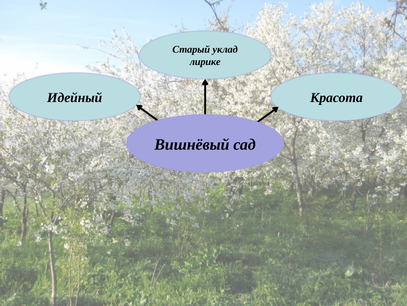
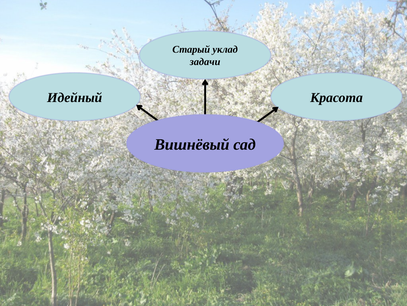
лирике: лирике -> задачи (205, 62)
